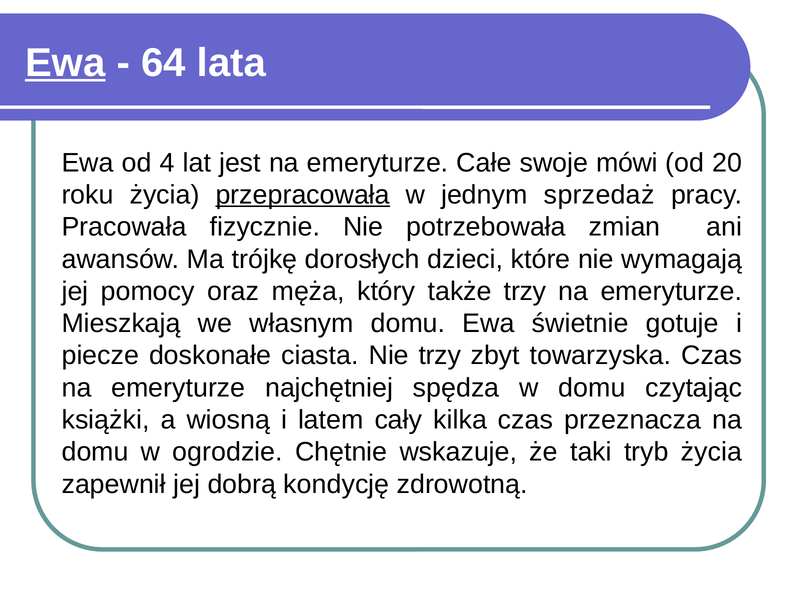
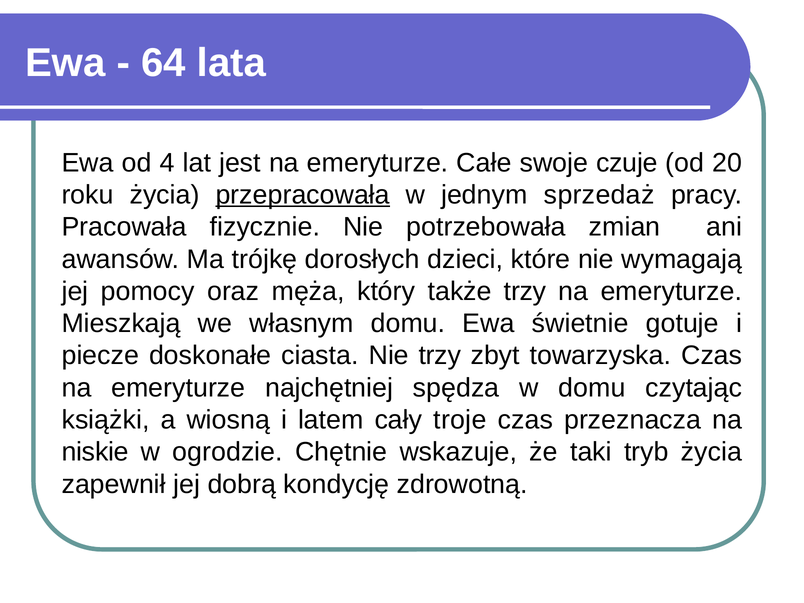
Ewa underline: present -> none (65, 63)
mówi: mówi -> czuje (627, 163)
kilka: kilka -> troje (460, 420)
domu: domu -> niskie (95, 452)
